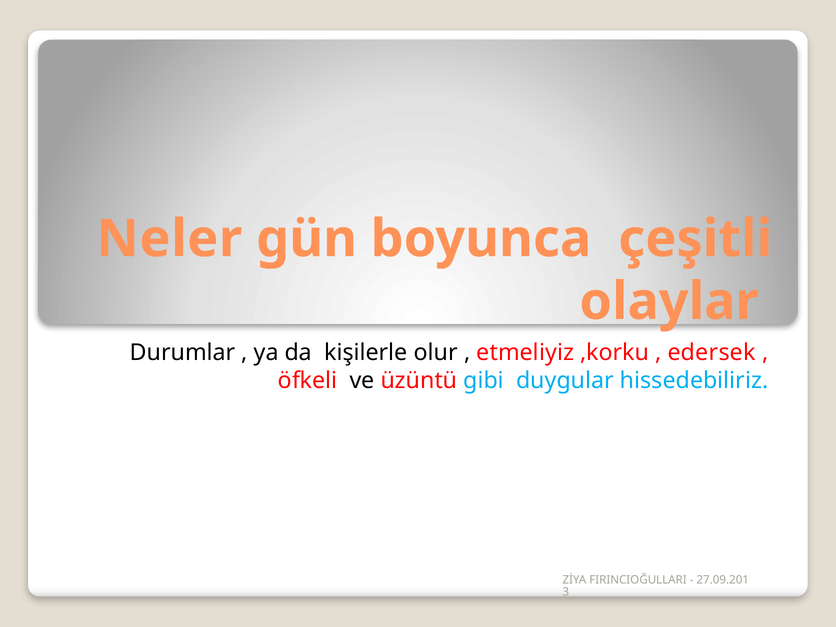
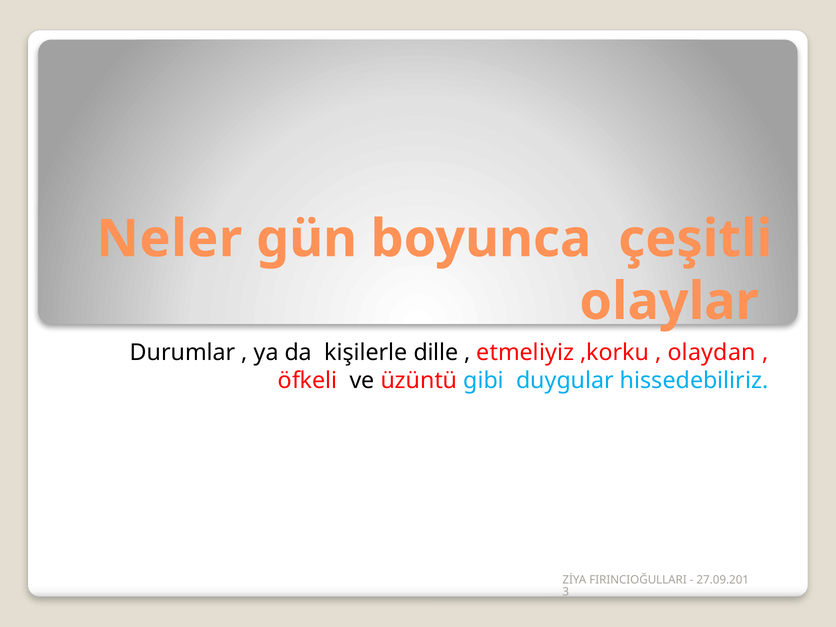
olur: olur -> dille (436, 352)
edersek: edersek -> olaydan (712, 352)
